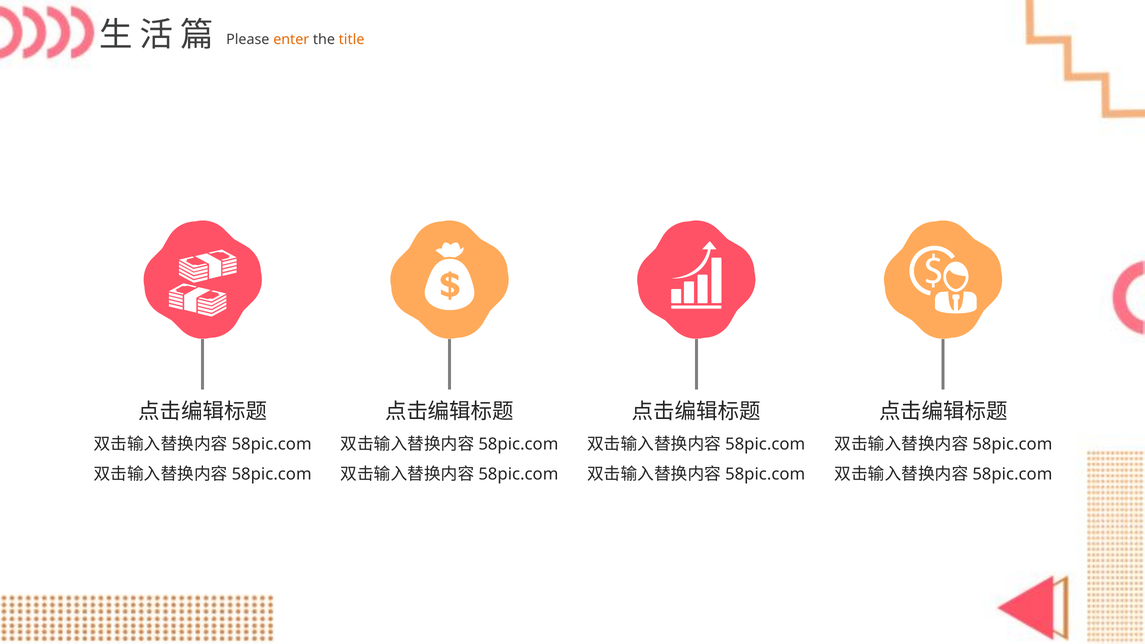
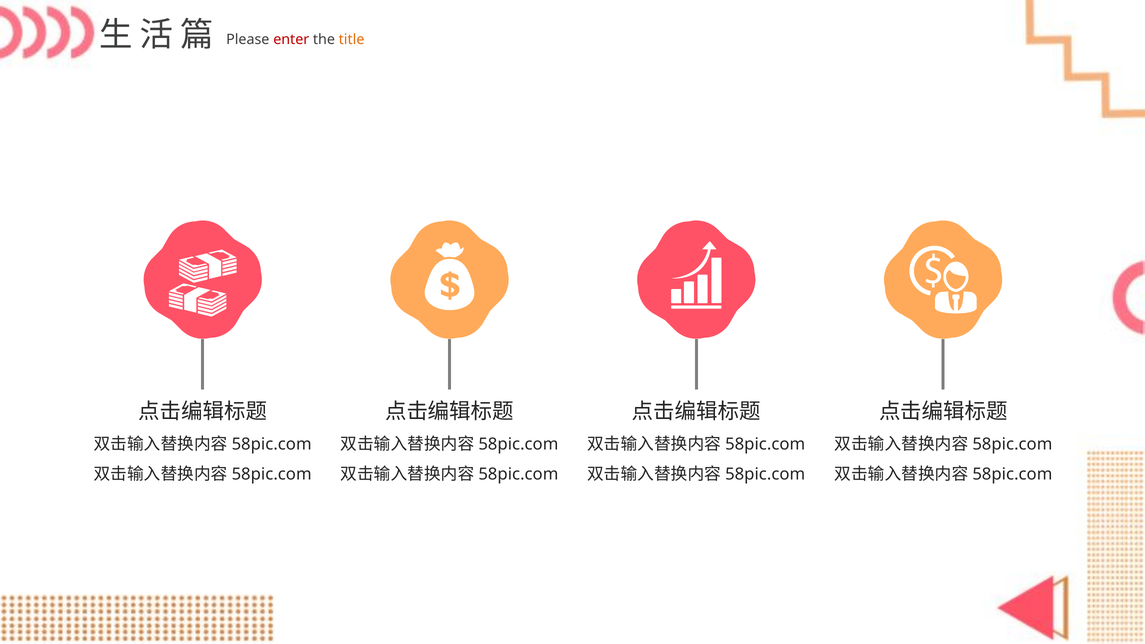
enter colour: orange -> red (291, 40)
